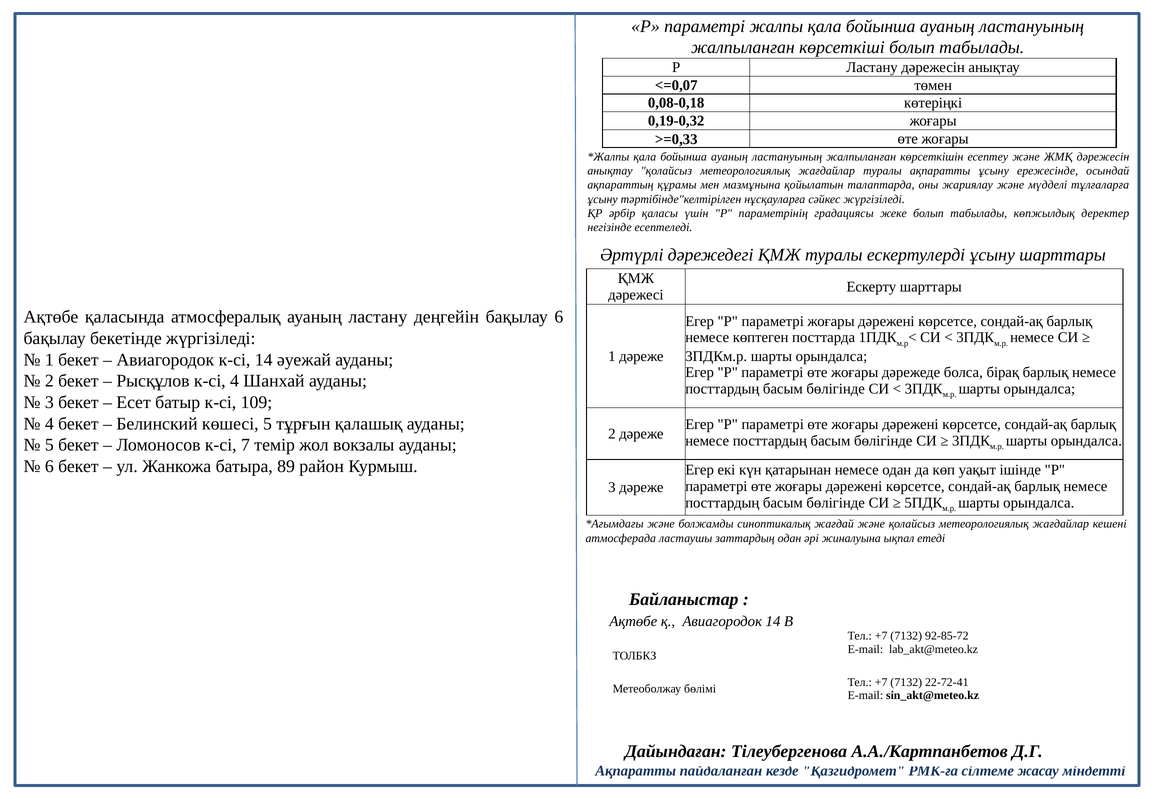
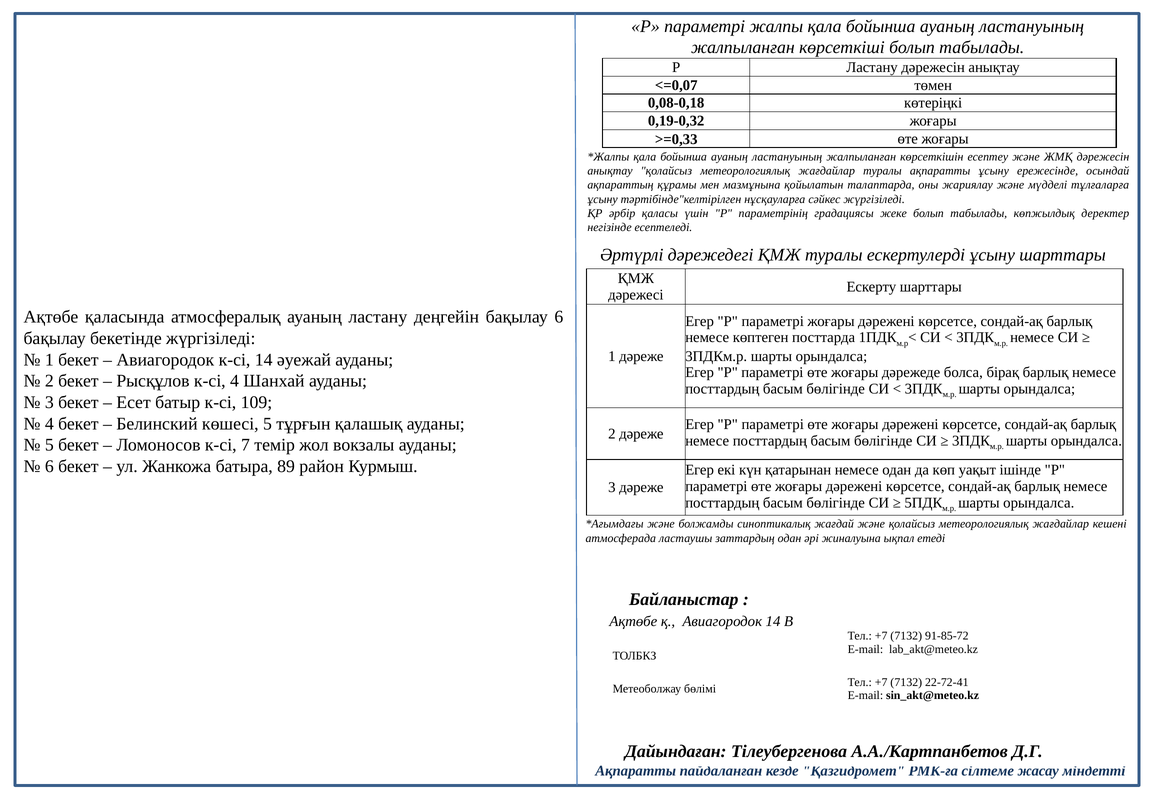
92-85-72: 92-85-72 -> 91-85-72 (947, 636)
